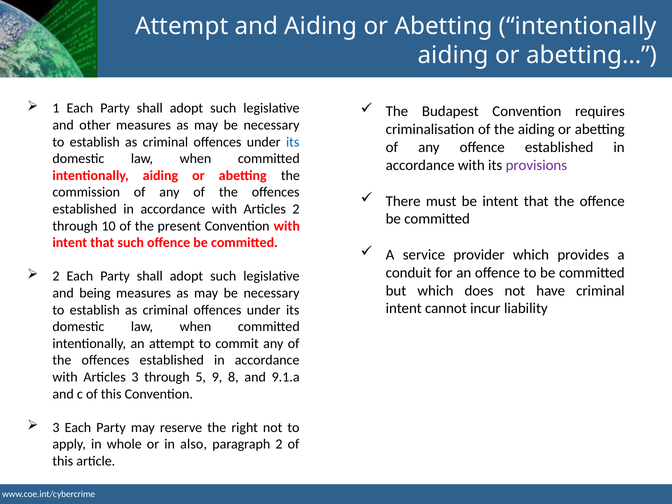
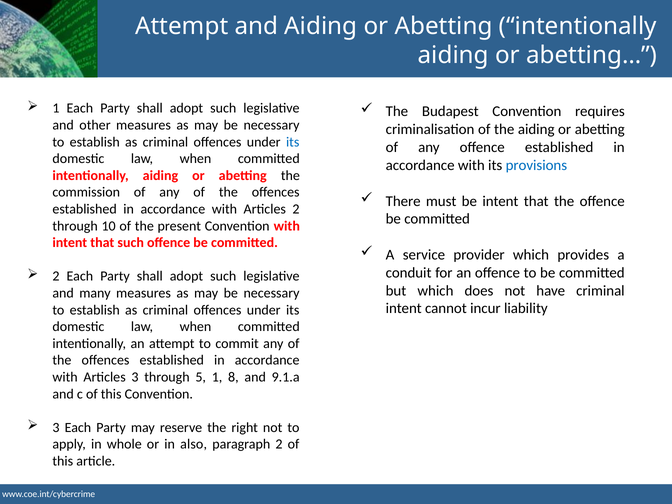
provisions colour: purple -> blue (536, 165)
being: being -> many (95, 293)
5 9: 9 -> 1 (217, 377)
